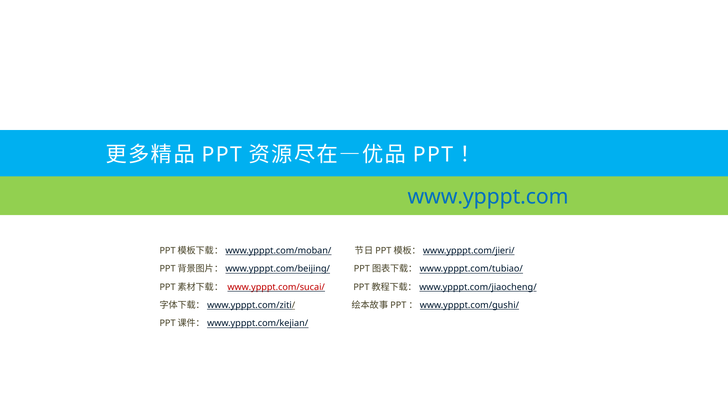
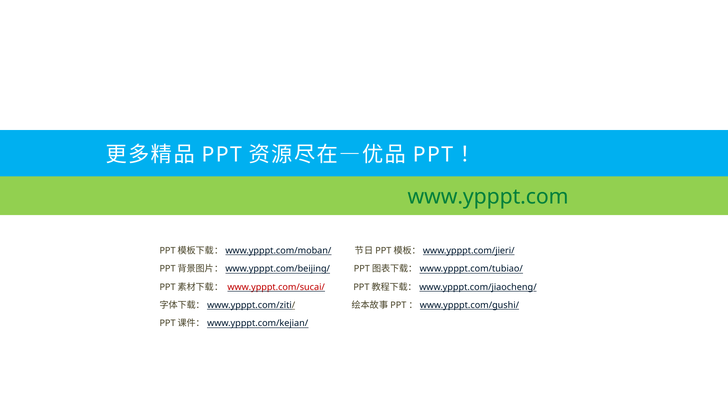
www.ypppt.com colour: blue -> green (488, 197)
